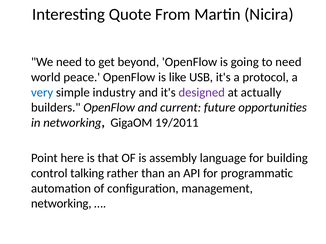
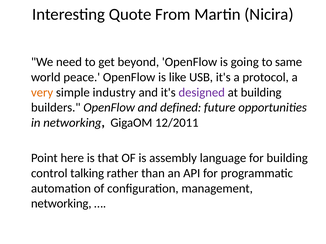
to need: need -> same (289, 62)
very colour: blue -> orange (42, 93)
at actually: actually -> building (261, 93)
current: current -> defined (181, 108)
19/2011: 19/2011 -> 12/2011 (177, 123)
